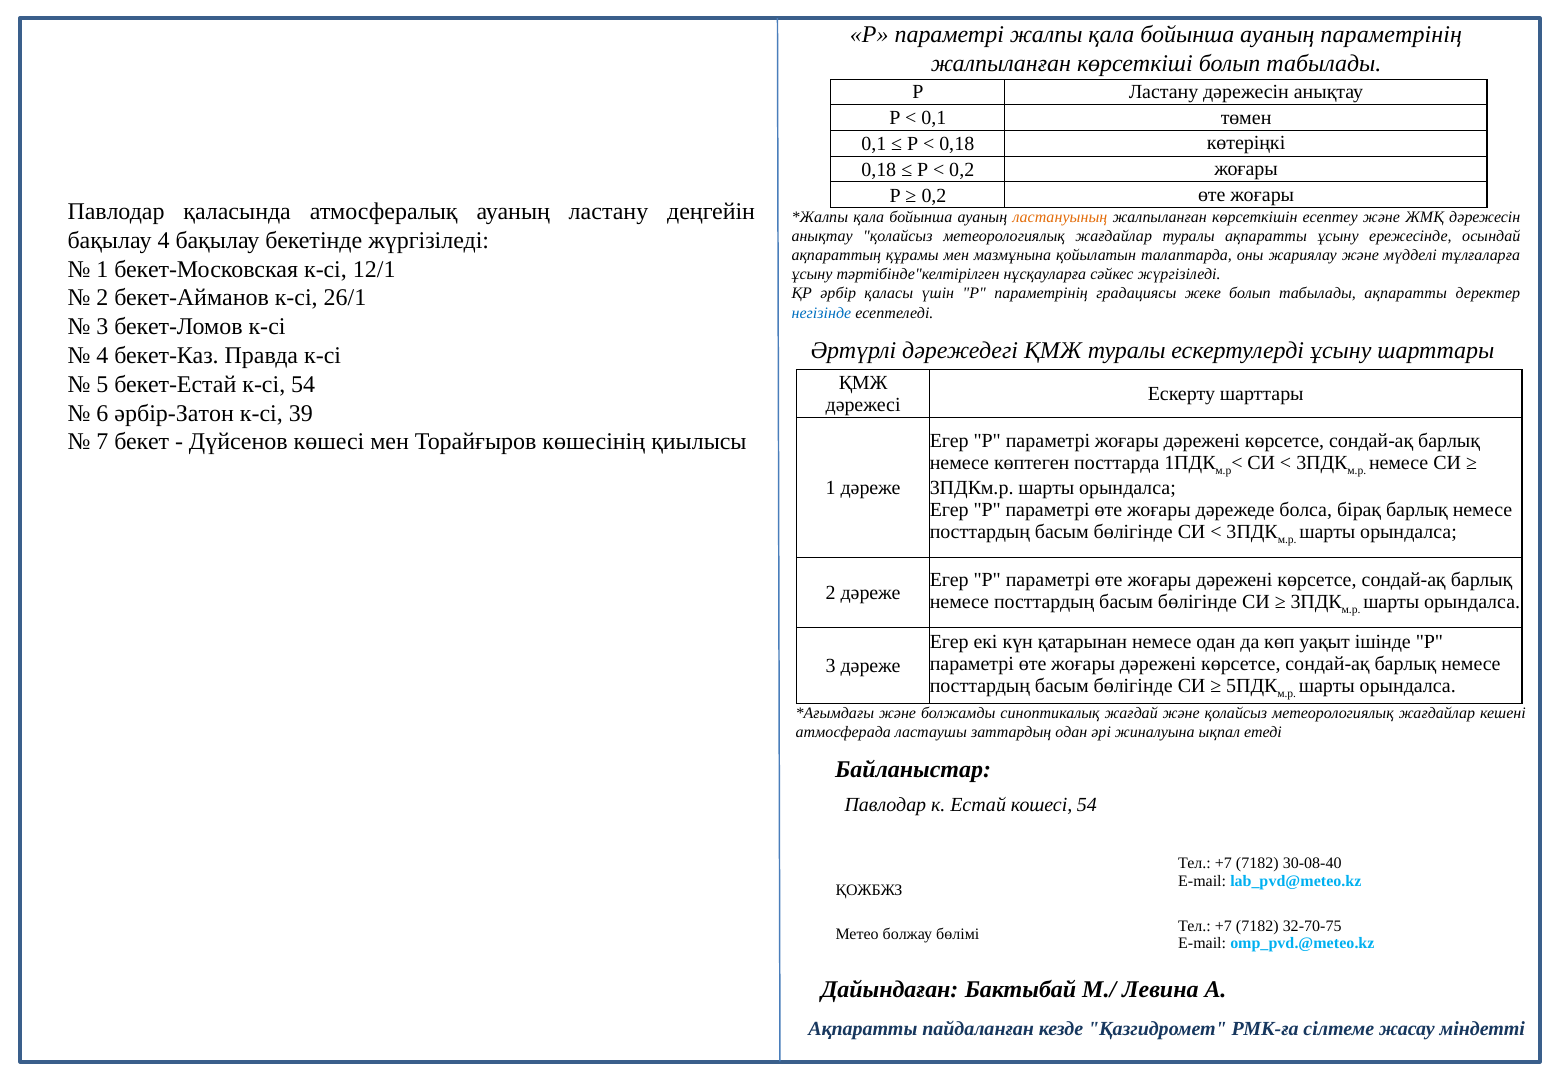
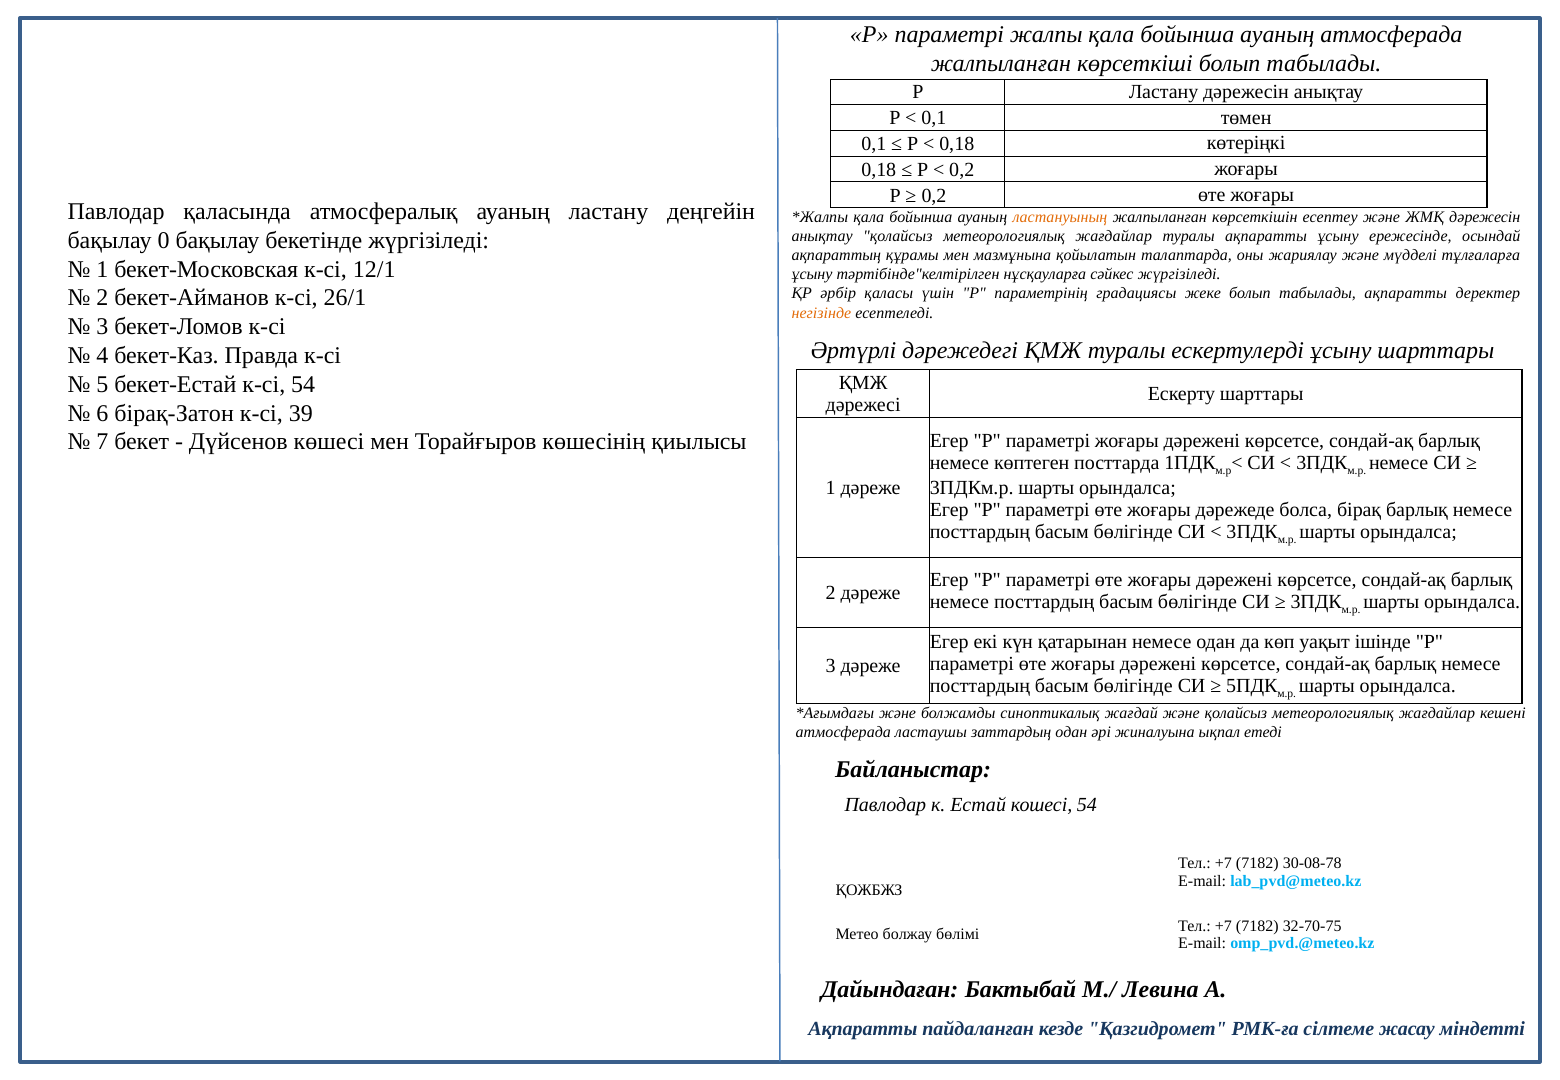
ауаның параметрінің: параметрінің -> атмосферада (1391, 34)
бақылау 4: 4 -> 0 (164, 240)
негізінде colour: blue -> orange (821, 313)
әрбір-Затон: әрбір-Затон -> бірақ-Затон (174, 413)
30-08-40: 30-08-40 -> 30-08-78 (1312, 863)
